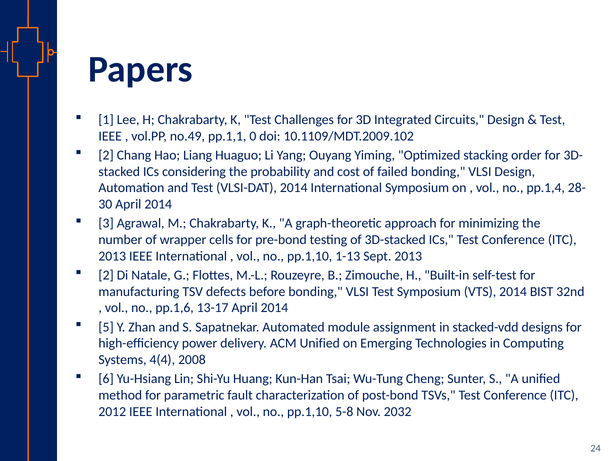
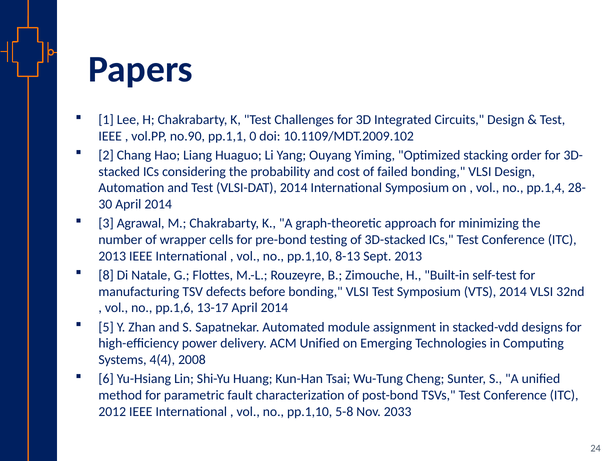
no.49: no.49 -> no.90 (187, 136)
1-13: 1-13 -> 8-13 (348, 256)
2: 2 -> 8 (106, 275)
2014 BIST: BIST -> VLSI (542, 292)
2032: 2032 -> 2033 (398, 412)
